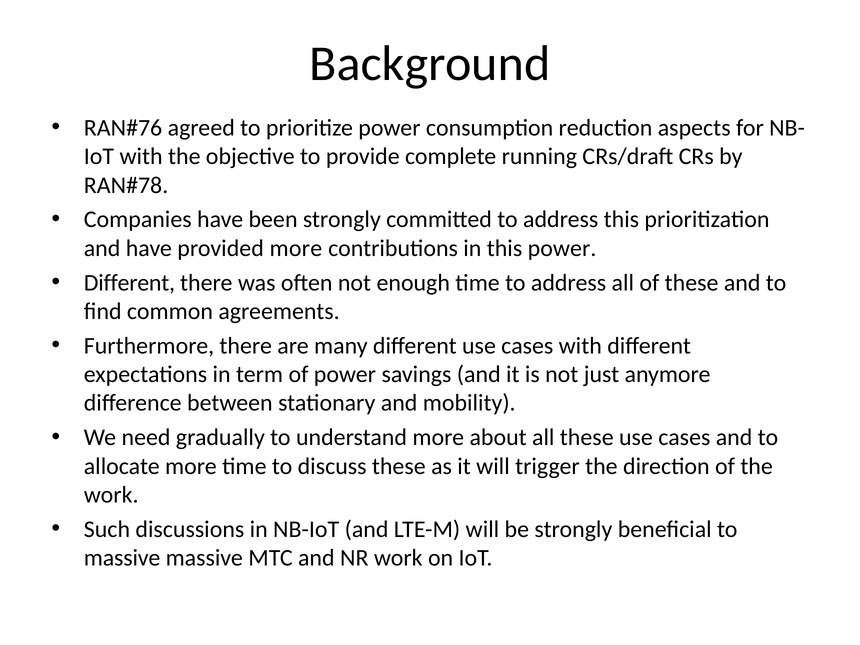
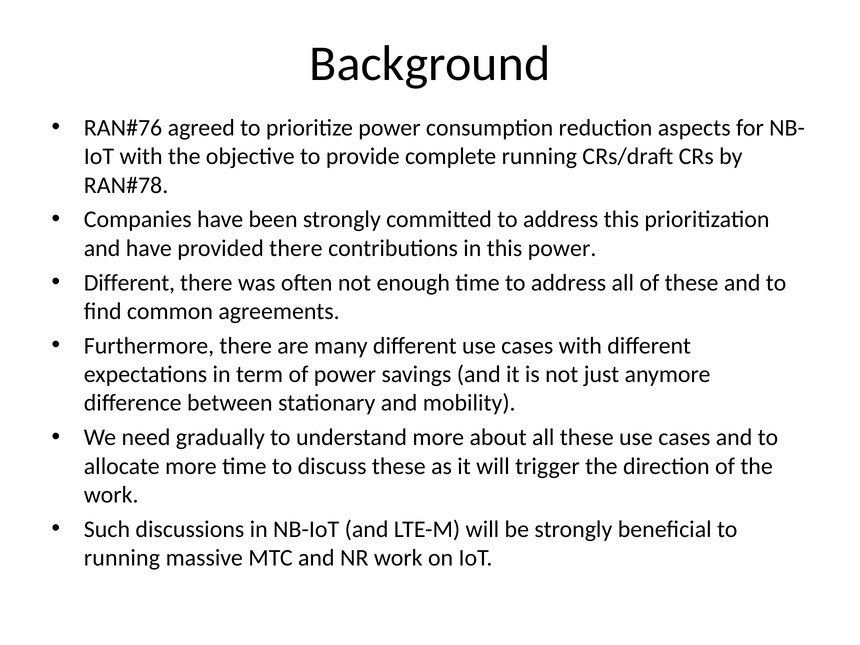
provided more: more -> there (296, 248)
massive: massive -> running (122, 558)
